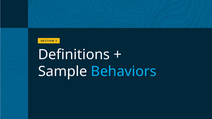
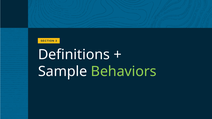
Behaviors colour: light blue -> light green (124, 72)
